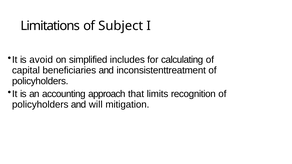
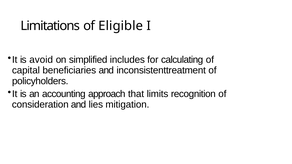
Subject: Subject -> Eligible (121, 26)
policyholders: policyholders -> consideration (40, 105)
will: will -> lies (96, 105)
